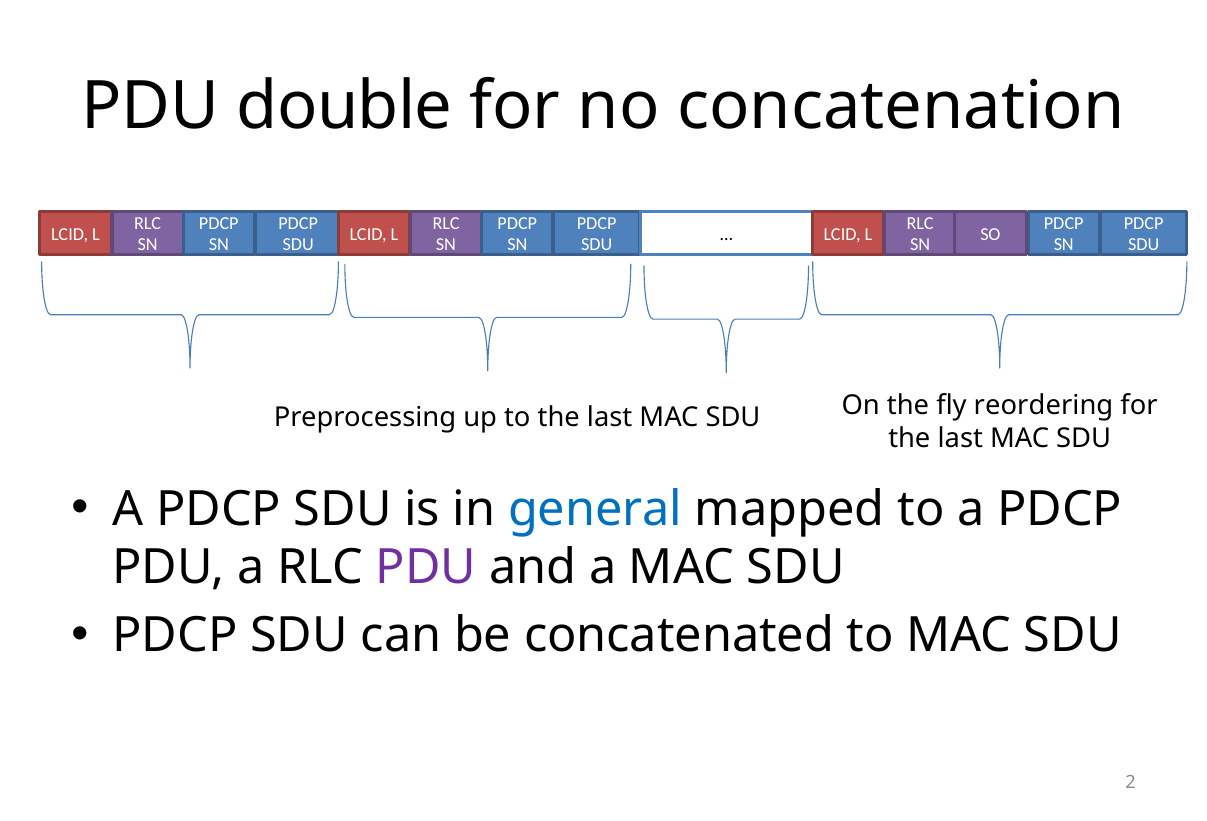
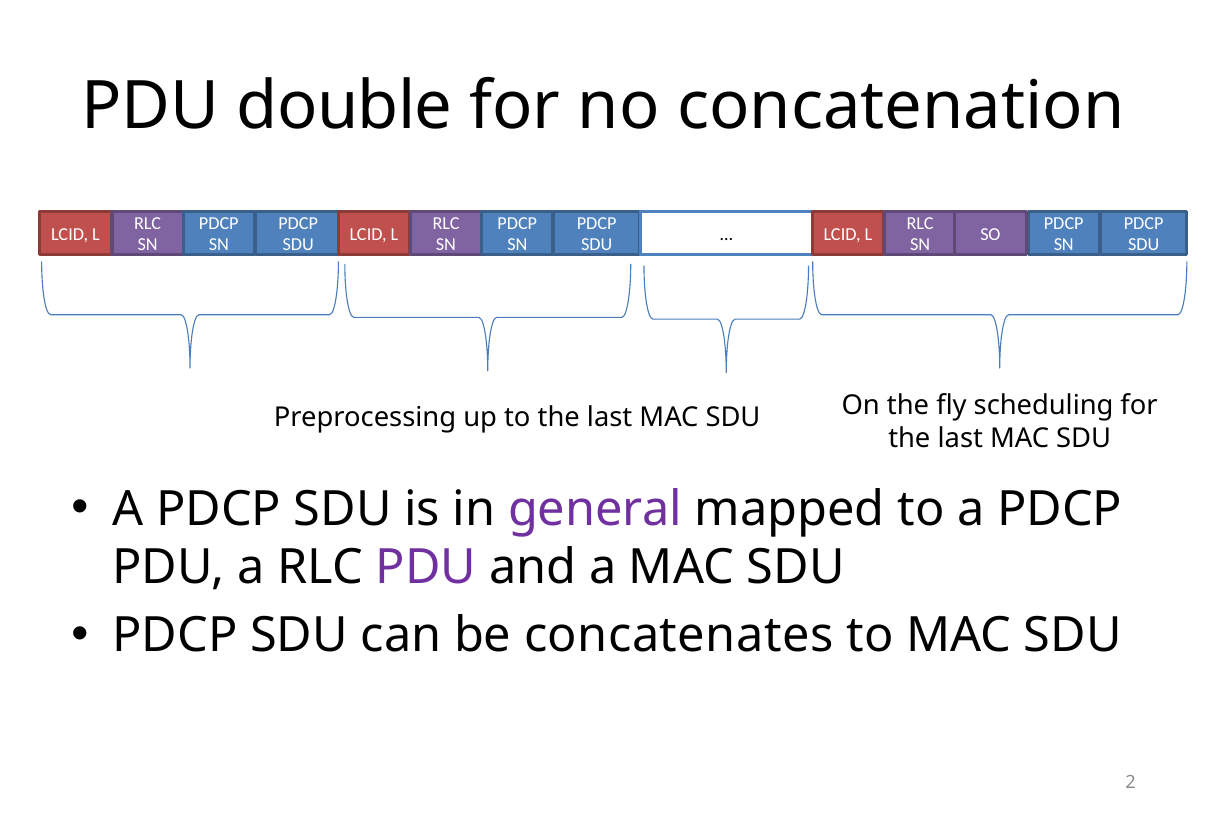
reordering: reordering -> scheduling (1044, 405)
general colour: blue -> purple (595, 509)
concatenated: concatenated -> concatenates (679, 636)
